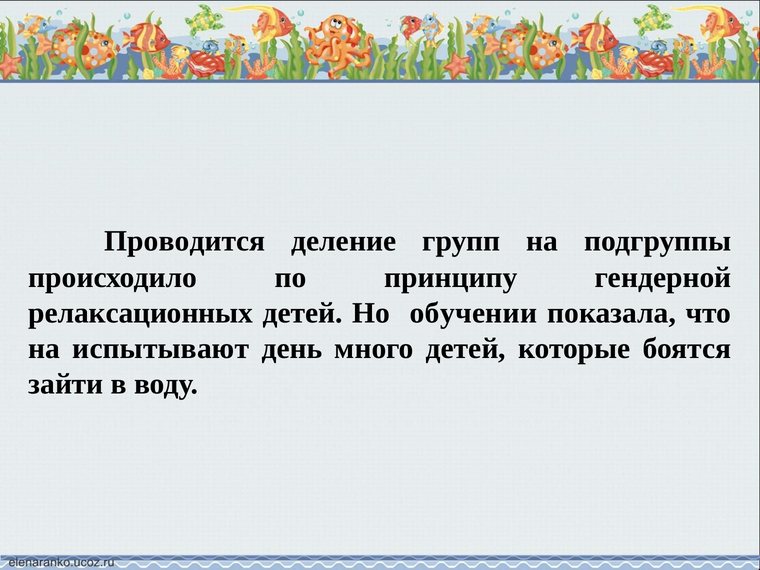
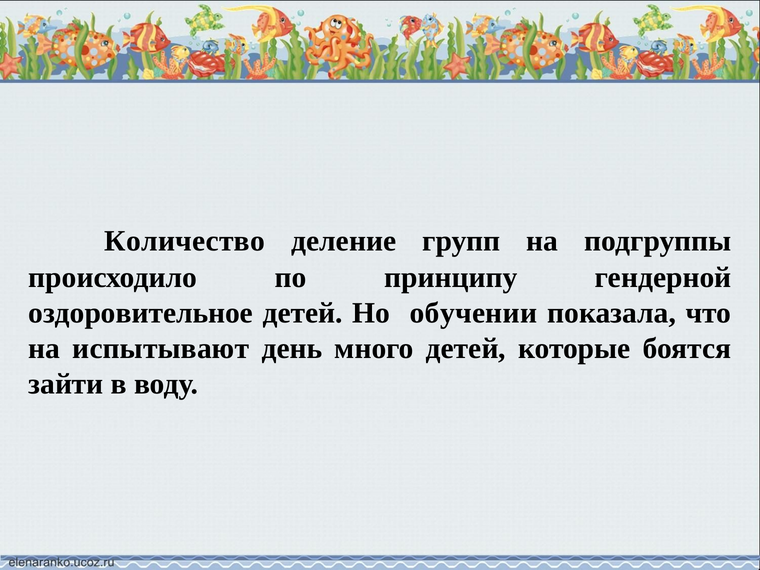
Проводится: Проводится -> Количество (185, 241)
релаксационных: релаксационных -> оздоровительное (141, 313)
